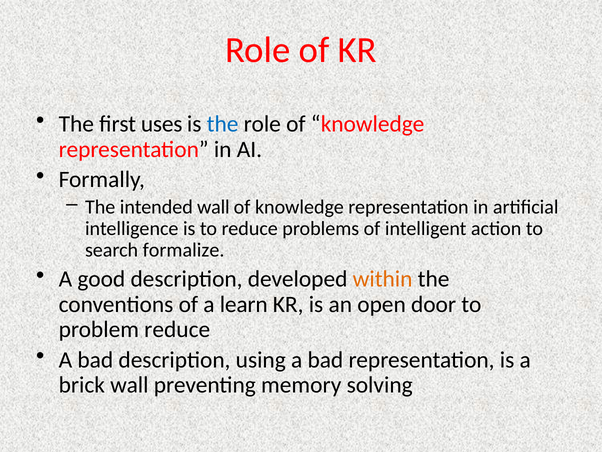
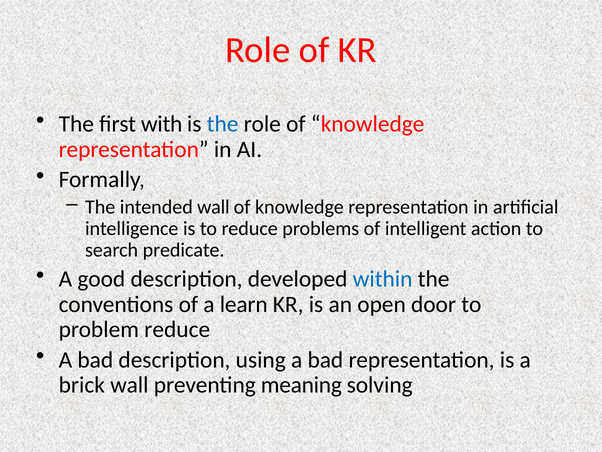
uses: uses -> with (162, 124)
formalize: formalize -> predicate (184, 250)
within colour: orange -> blue (383, 279)
memory: memory -> meaning (301, 385)
